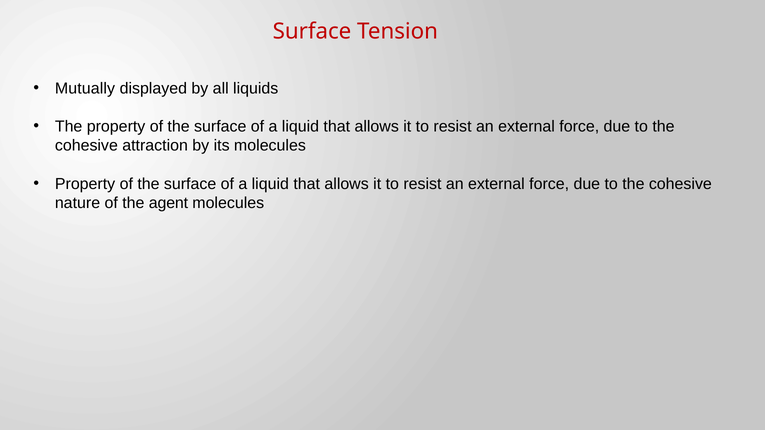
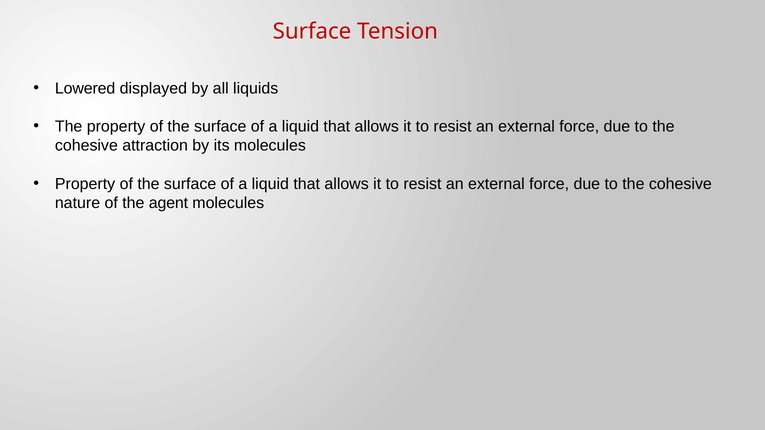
Mutually: Mutually -> Lowered (85, 88)
